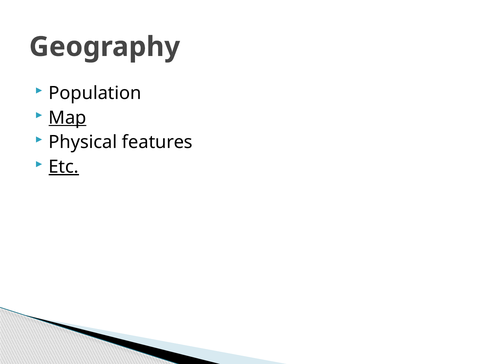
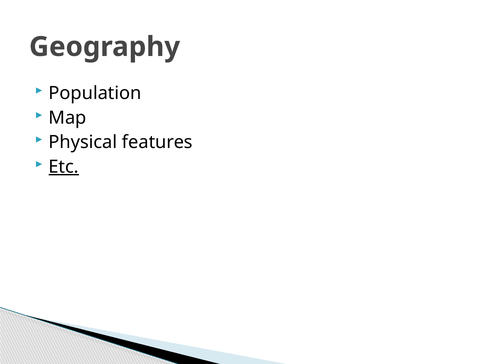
Map underline: present -> none (68, 118)
